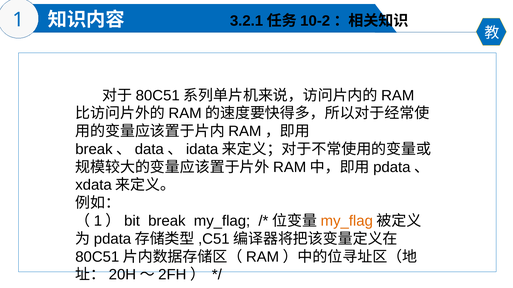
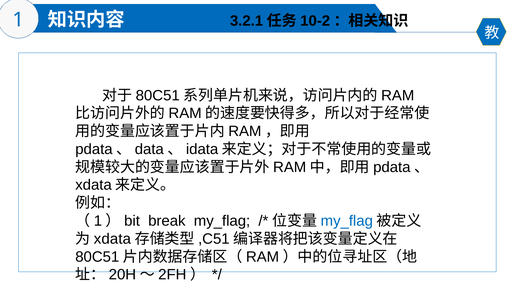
break: break -> pdata (94, 149)
my_flag colour: orange -> blue (347, 221)
pdata: pdata -> xdata (112, 239)
